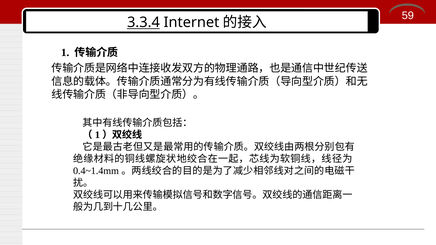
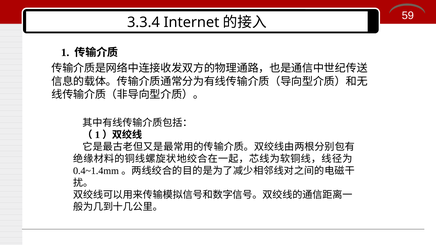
3.3.4 underline: present -> none (143, 22)
